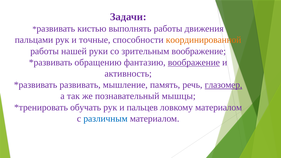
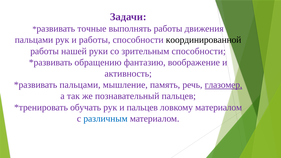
кистью: кистью -> точные (92, 29)
и точные: точные -> работы (95, 40)
координированной colour: orange -> black (204, 40)
зрительным воображение: воображение -> способности (199, 51)
воображение underline: present -> none (194, 62)
развивать: развивать -> пальцами (80, 85)
познавательный мышцы: мышцы -> пальцев (179, 96)
